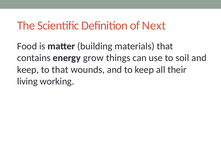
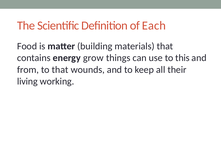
Next: Next -> Each (154, 26)
soil: soil -> this (182, 58)
keep: keep -> from (28, 70)
